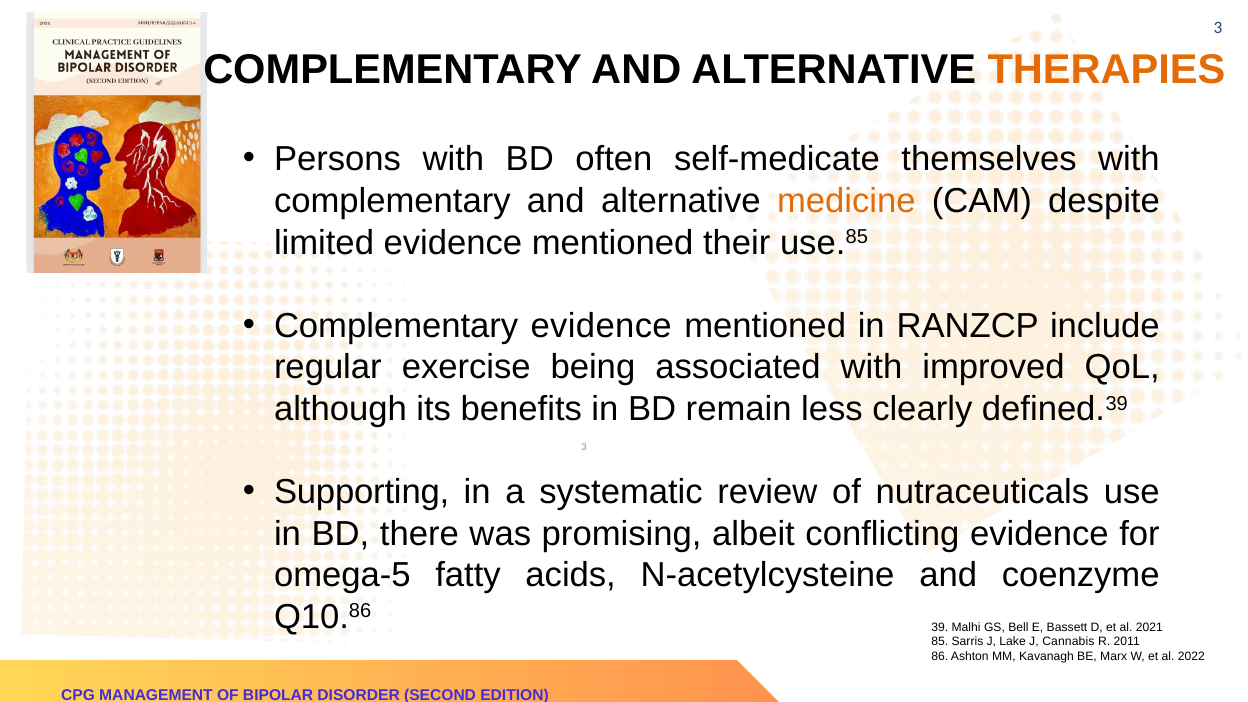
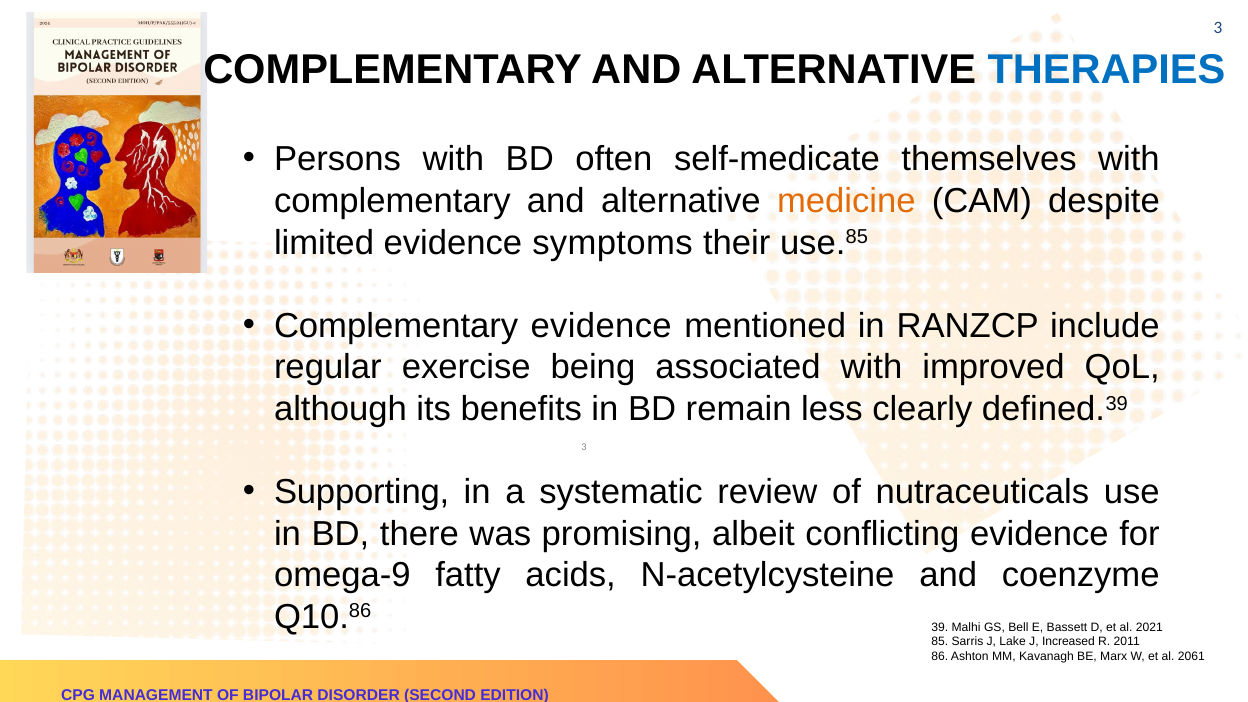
THERAPIES colour: orange -> blue (1106, 70)
limited evidence mentioned: mentioned -> symptoms (612, 243)
omega-5: omega-5 -> omega-9 (342, 575)
Cannabis: Cannabis -> Increased (1068, 642)
2022: 2022 -> 2061 (1191, 656)
